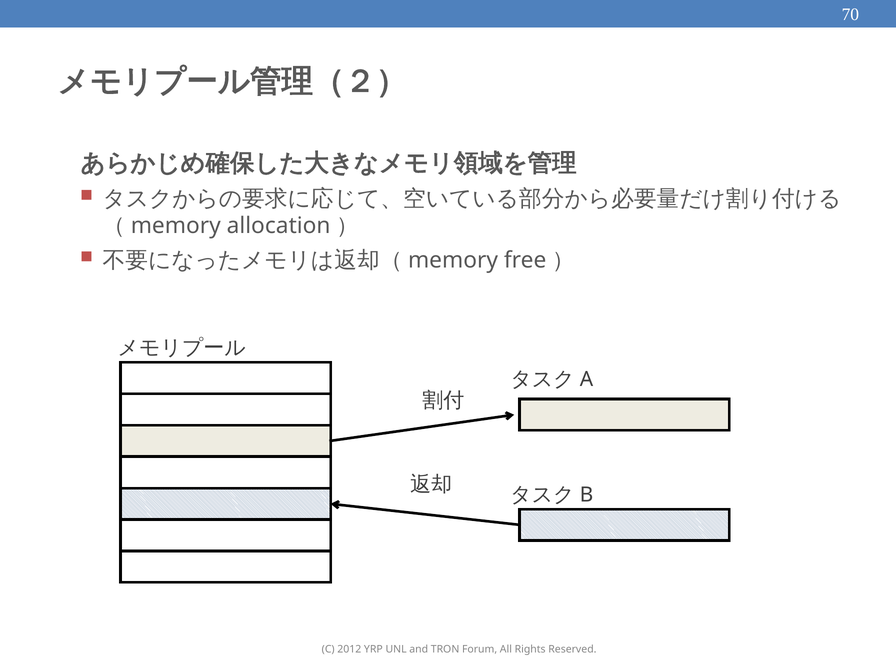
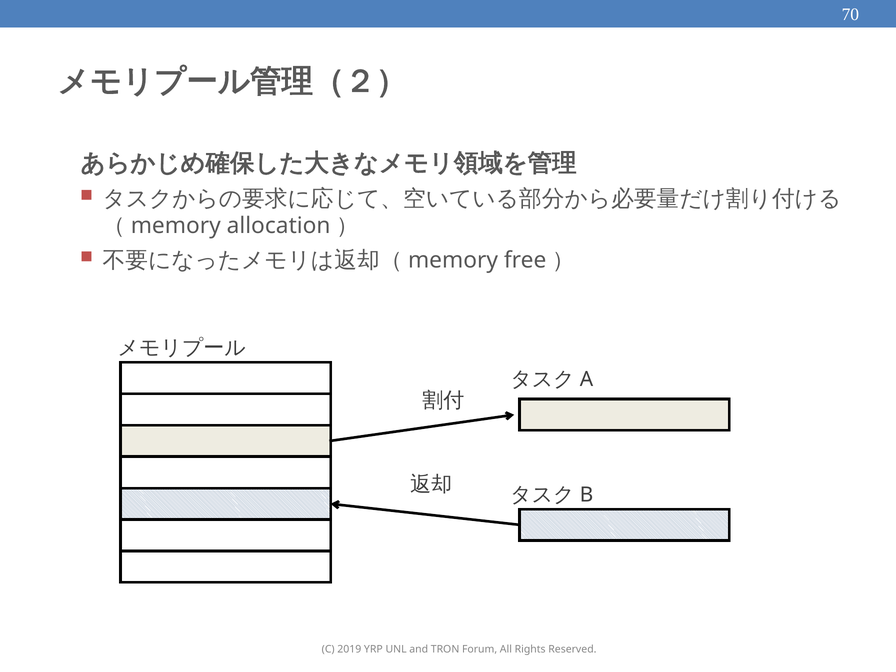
2012: 2012 -> 2019 (349, 650)
